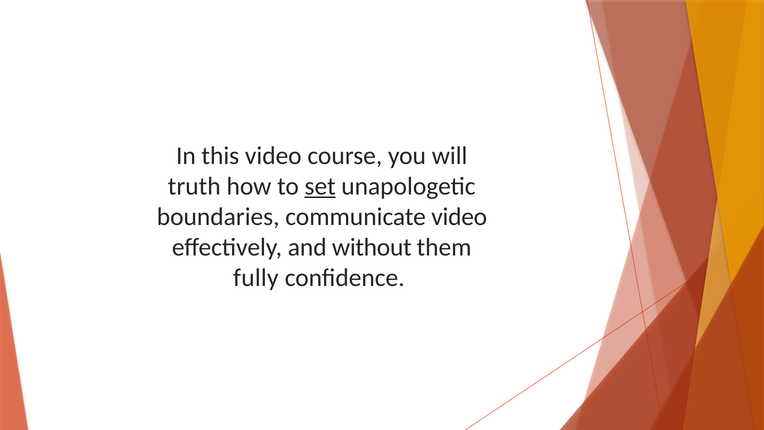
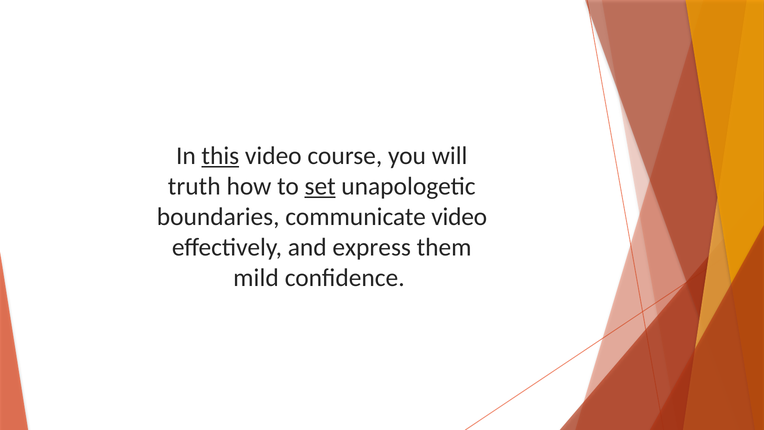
this underline: none -> present (220, 156)
without: without -> express (372, 247)
fully: fully -> mild (256, 278)
